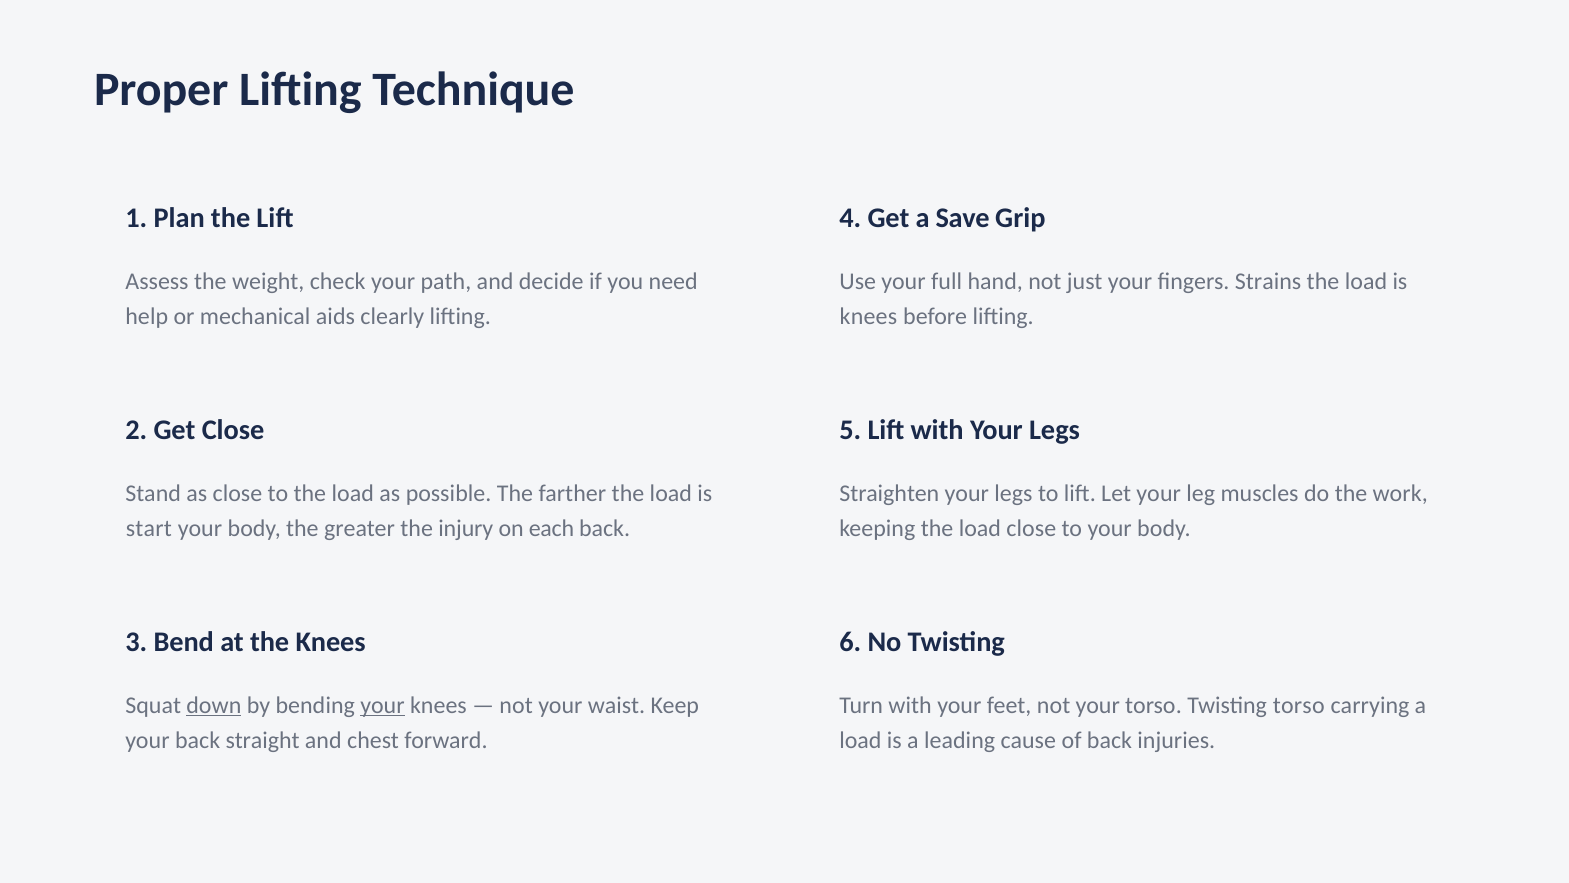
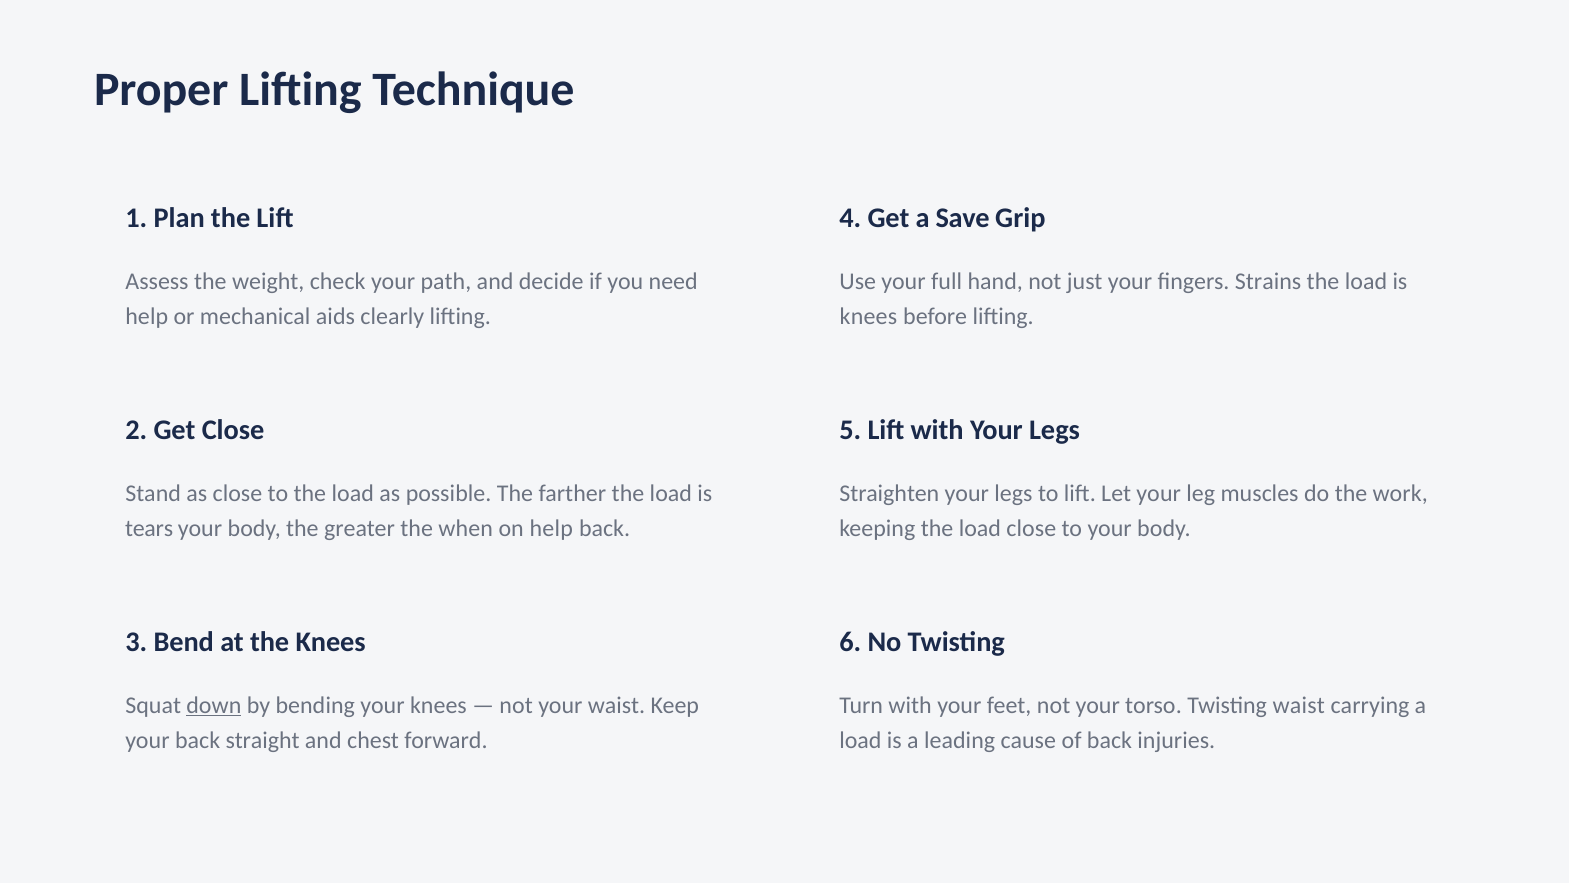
start: start -> tears (149, 528)
injury: injury -> when (466, 528)
on each: each -> help (551, 528)
your underline: present -> none (382, 705)
Twisting torso: torso -> waist (1299, 705)
